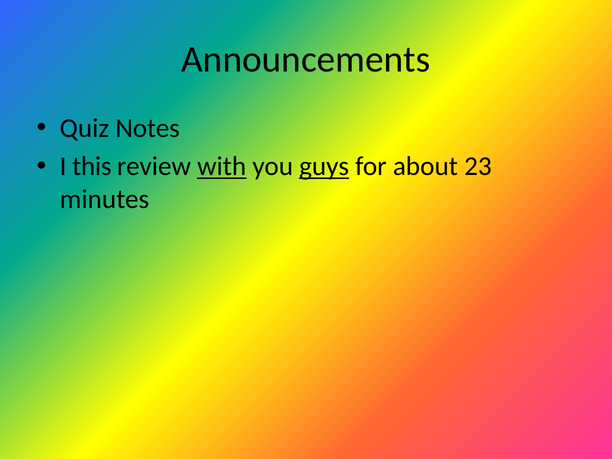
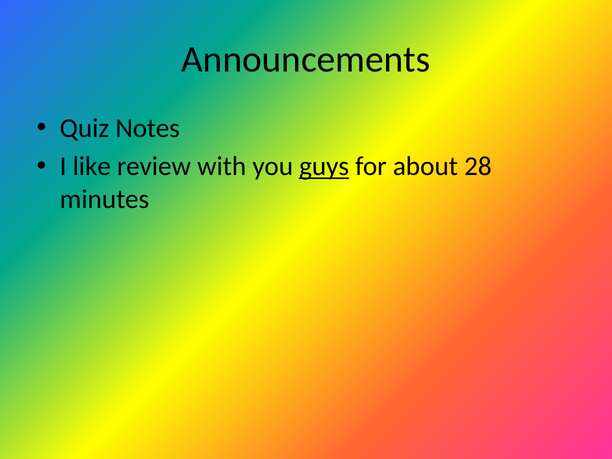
this: this -> like (92, 166)
with underline: present -> none (222, 166)
23: 23 -> 28 (478, 166)
